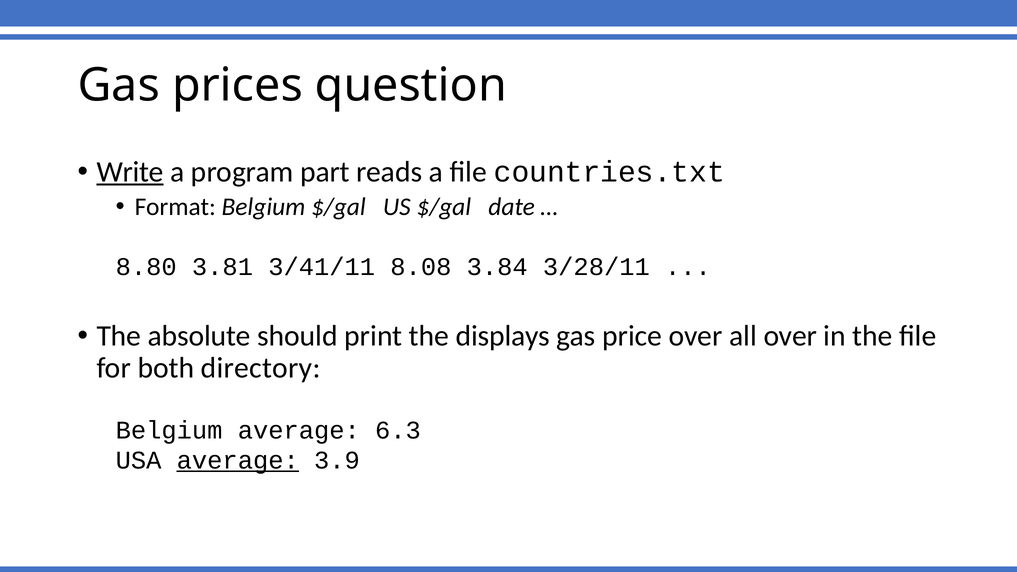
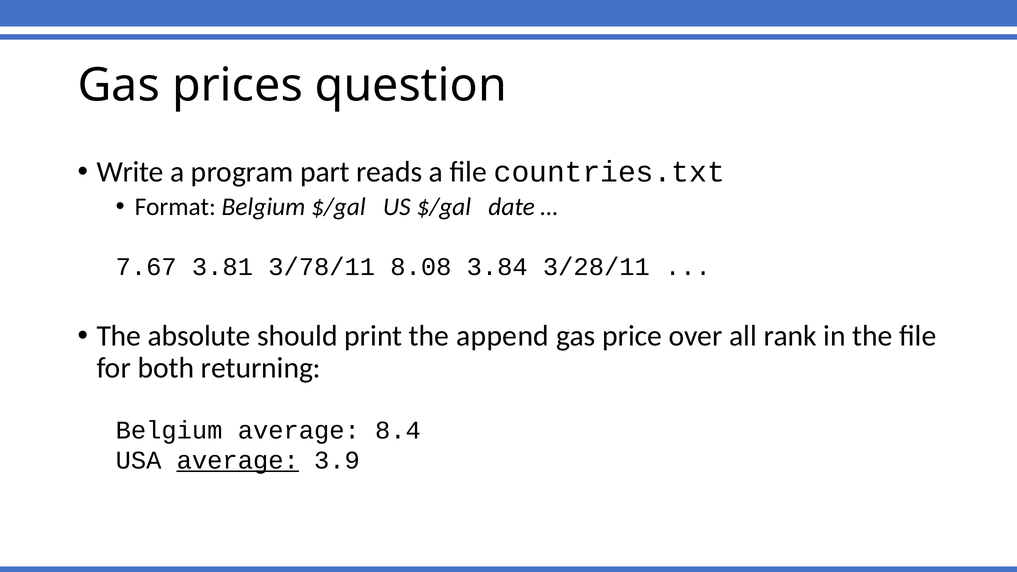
Write underline: present -> none (130, 172)
8.80: 8.80 -> 7.67 (146, 267)
3/41/11: 3/41/11 -> 3/78/11 (322, 267)
displays: displays -> append (503, 336)
all over: over -> rank (790, 336)
directory: directory -> returning (261, 368)
6.3: 6.3 -> 8.4 (398, 430)
